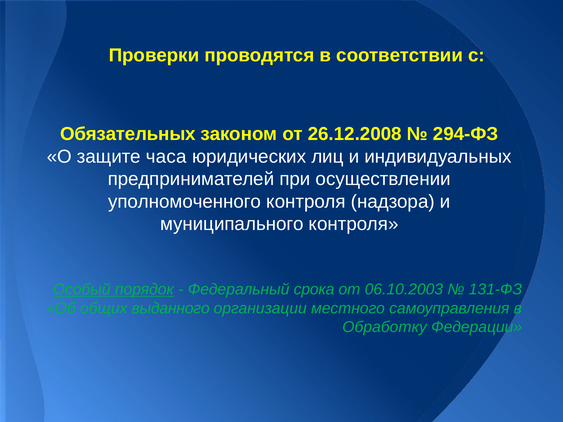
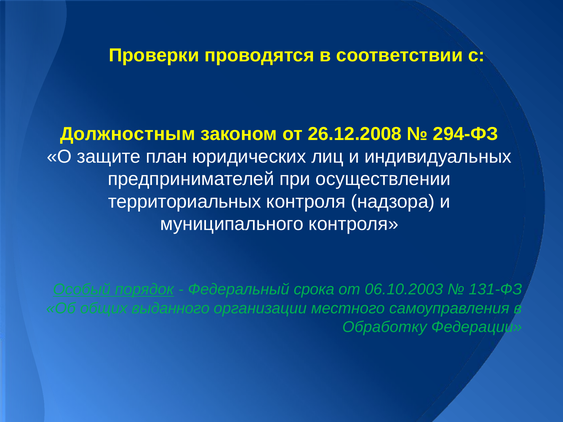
Обязательных: Обязательных -> Должностным (128, 134)
часа: часа -> план (166, 157)
уполномоченного: уполномоченного -> территориальных (185, 202)
